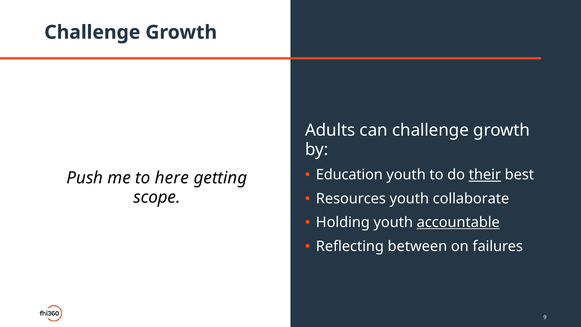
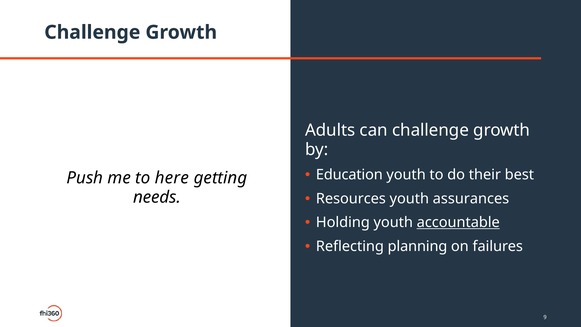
their underline: present -> none (485, 175)
collaborate: collaborate -> assurances (471, 199)
scope: scope -> needs (157, 197)
between: between -> planning (417, 246)
